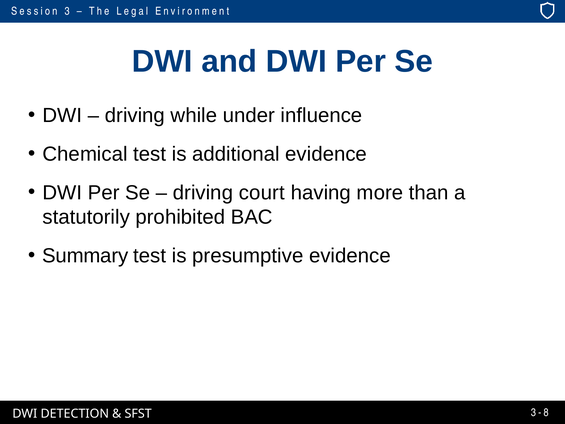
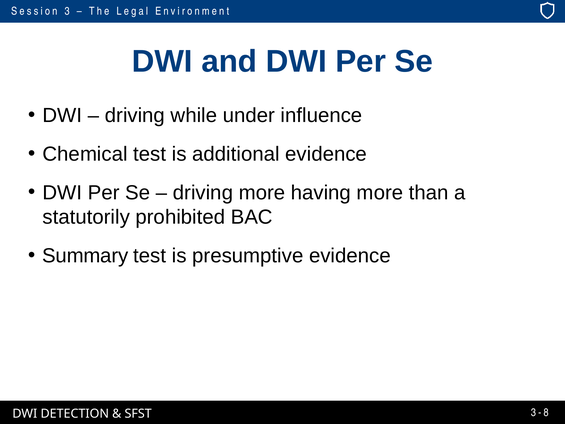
driving court: court -> more (262, 193)
